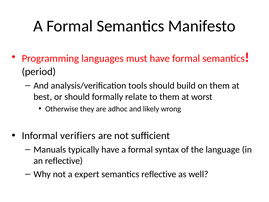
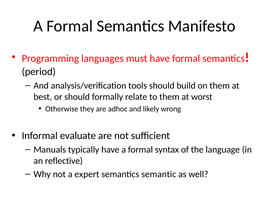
verifiers: verifiers -> evaluate (78, 136)
semantics reflective: reflective -> semantic (159, 174)
